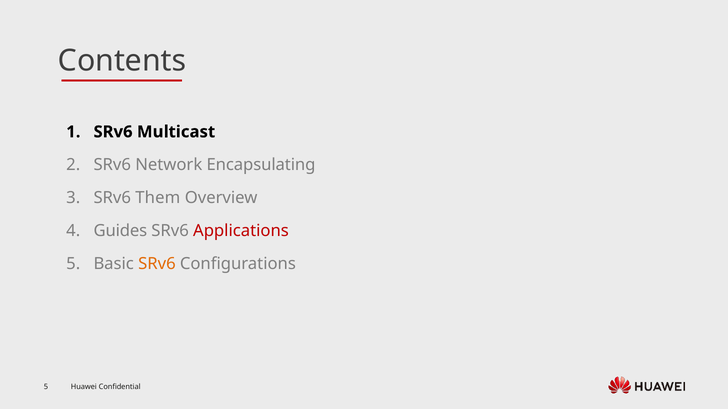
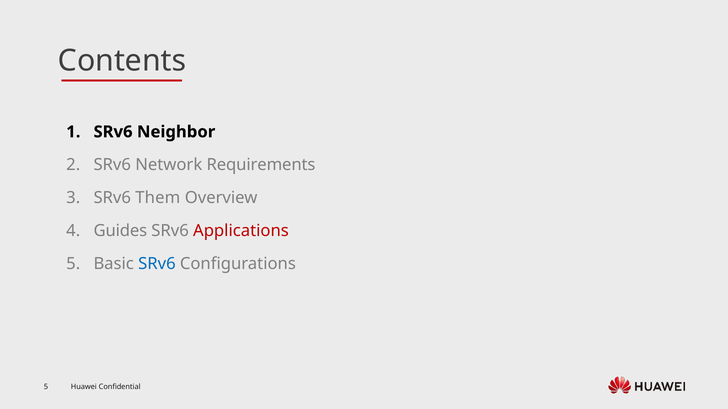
Multicast: Multicast -> Neighbor (176, 132)
Encapsulating: Encapsulating -> Requirements (261, 165)
SRv6 colour: orange -> blue (157, 264)
